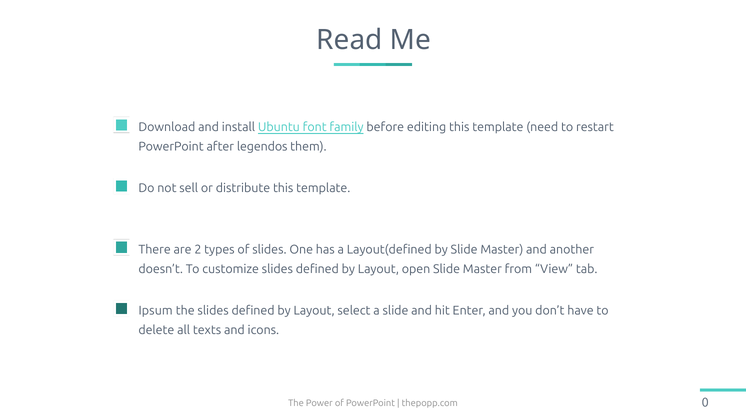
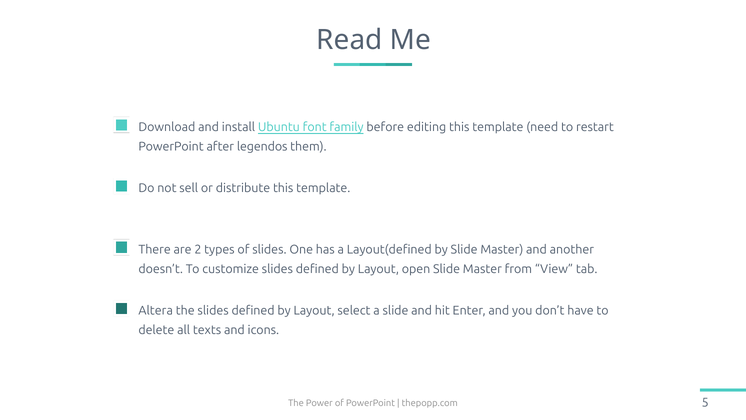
Ipsum: Ipsum -> Altera (156, 310)
0: 0 -> 5 (705, 402)
